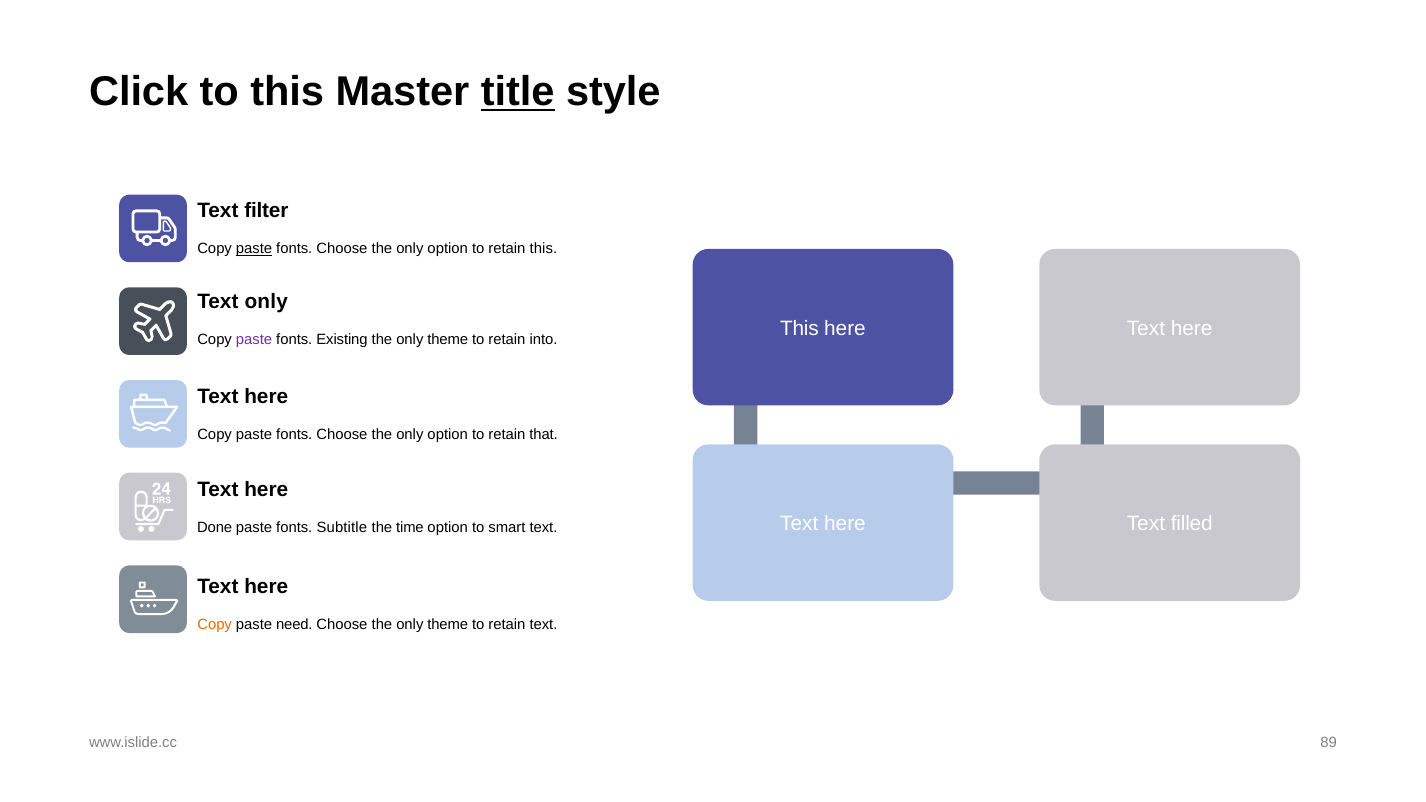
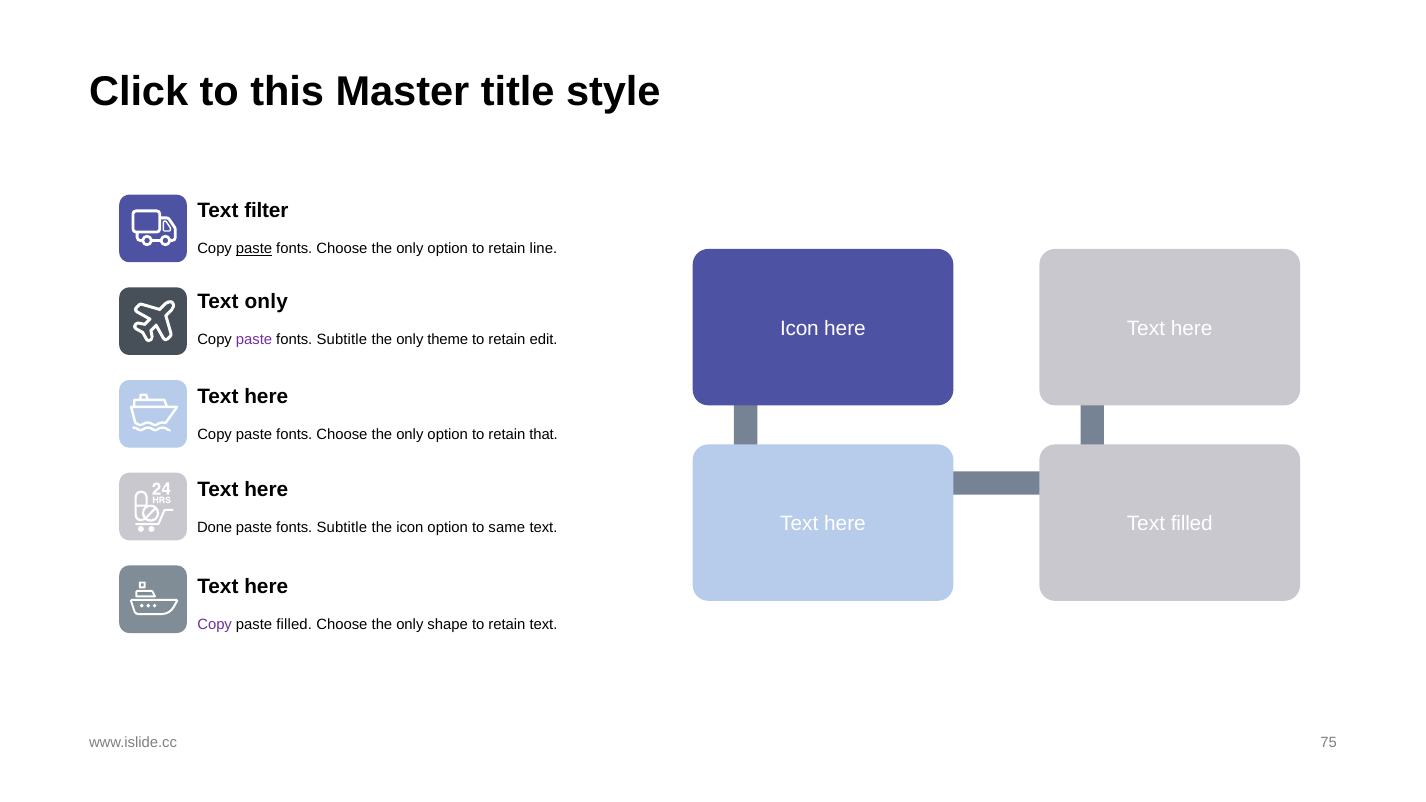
title underline: present -> none (518, 92)
retain this: this -> line (543, 249)
This: This -> Icon (799, 329)
Existing: Existing -> Subtitle (342, 340)
into: into -> edit (544, 340)
the time: time -> icon (410, 528)
smart: smart -> same (507, 528)
Copy colour: orange -> purple (215, 625)
paste need: need -> filled (294, 625)
Choose the only theme: theme -> shape (448, 625)
89: 89 -> 75 (1329, 743)
